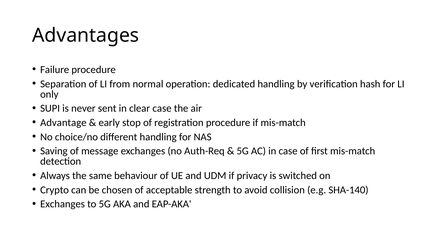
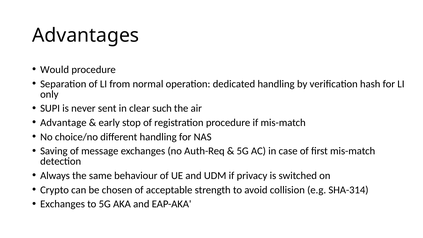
Failure: Failure -> Would (55, 70)
clear case: case -> such (162, 108)
SHA-140: SHA-140 -> SHA-314 (348, 190)
